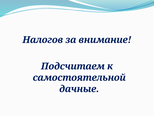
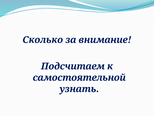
Налогов: Налогов -> Сколько (43, 40)
дачные: дачные -> узнать (79, 89)
